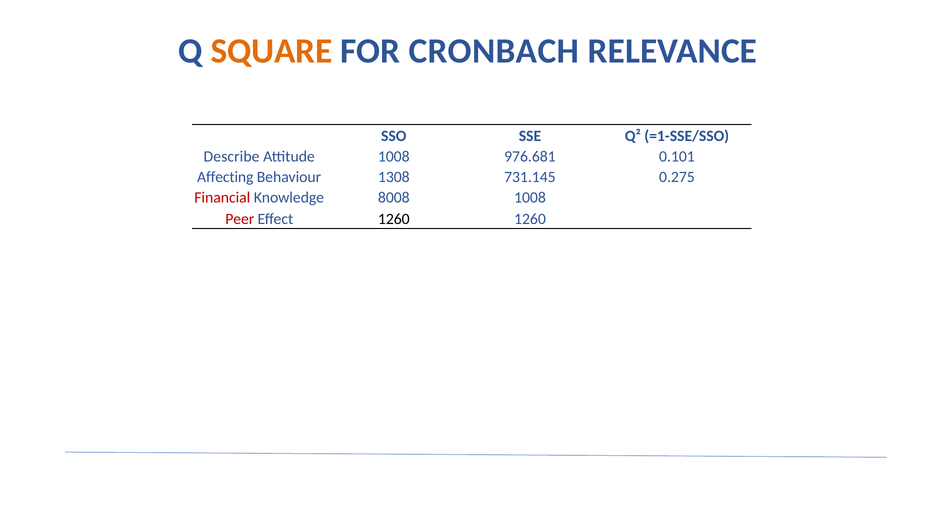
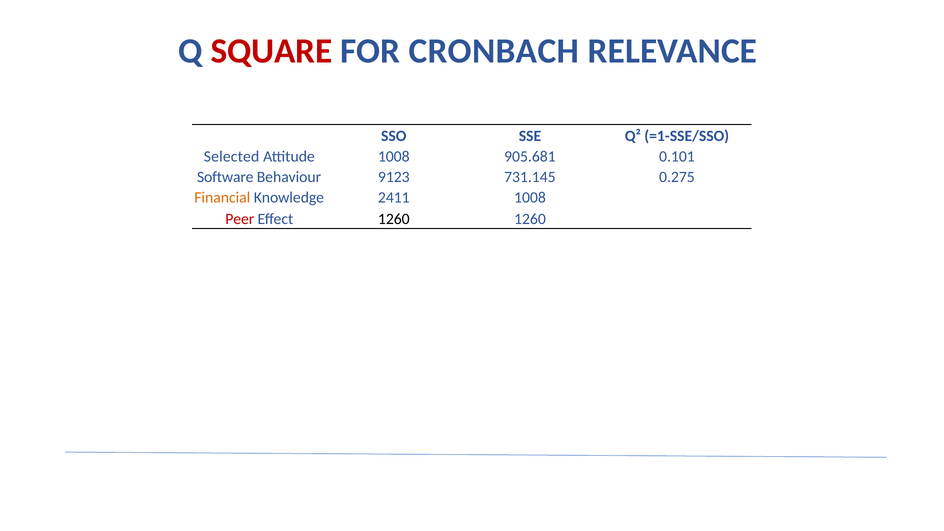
SQUARE colour: orange -> red (272, 51)
Describe: Describe -> Selected (232, 156)
976.681: 976.681 -> 905.681 (530, 156)
Affecting: Affecting -> Software (225, 177)
1308: 1308 -> 9123 (394, 177)
Financial colour: red -> orange (222, 198)
8008: 8008 -> 2411 (394, 198)
